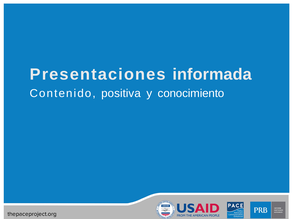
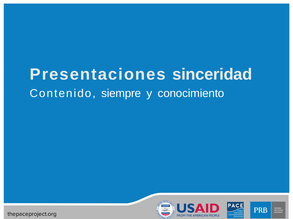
informada: informada -> sinceridad (212, 75)
positiva: positiva -> siempre (121, 94)
